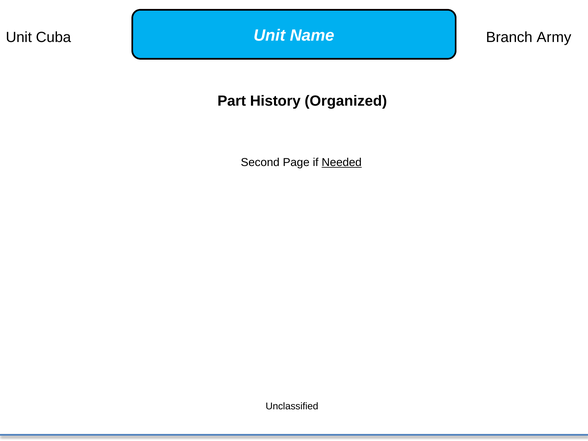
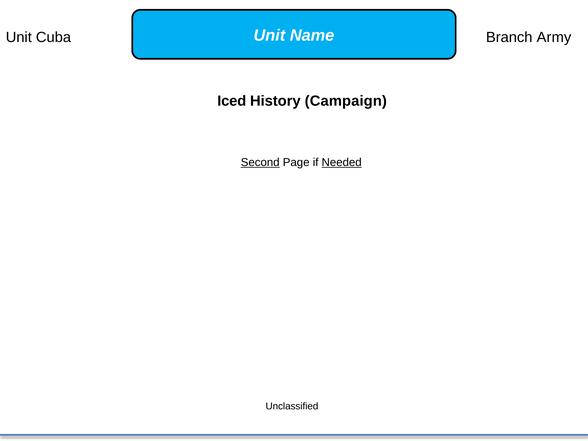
Part: Part -> Iced (232, 101)
Organized: Organized -> Campaign (346, 101)
Second underline: none -> present (260, 162)
